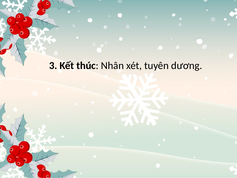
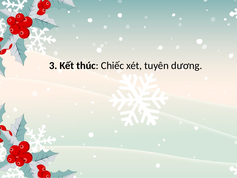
Nhân: Nhân -> Chiếc (112, 65)
